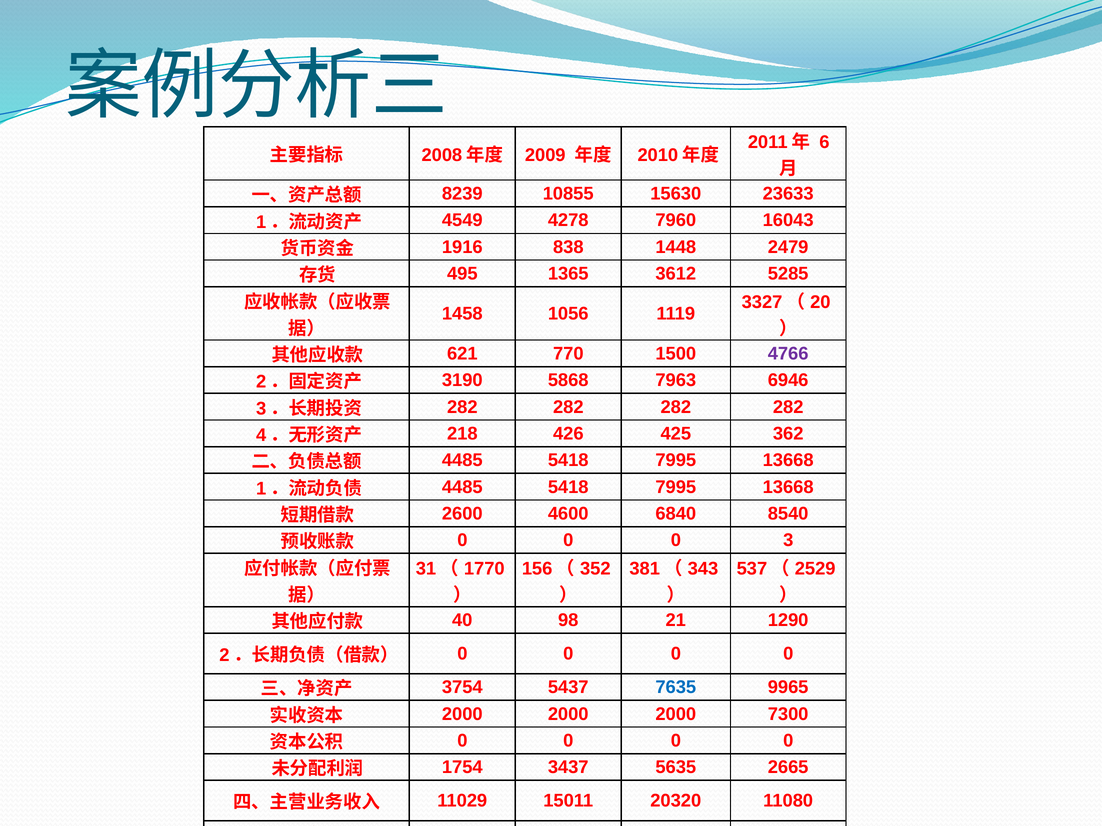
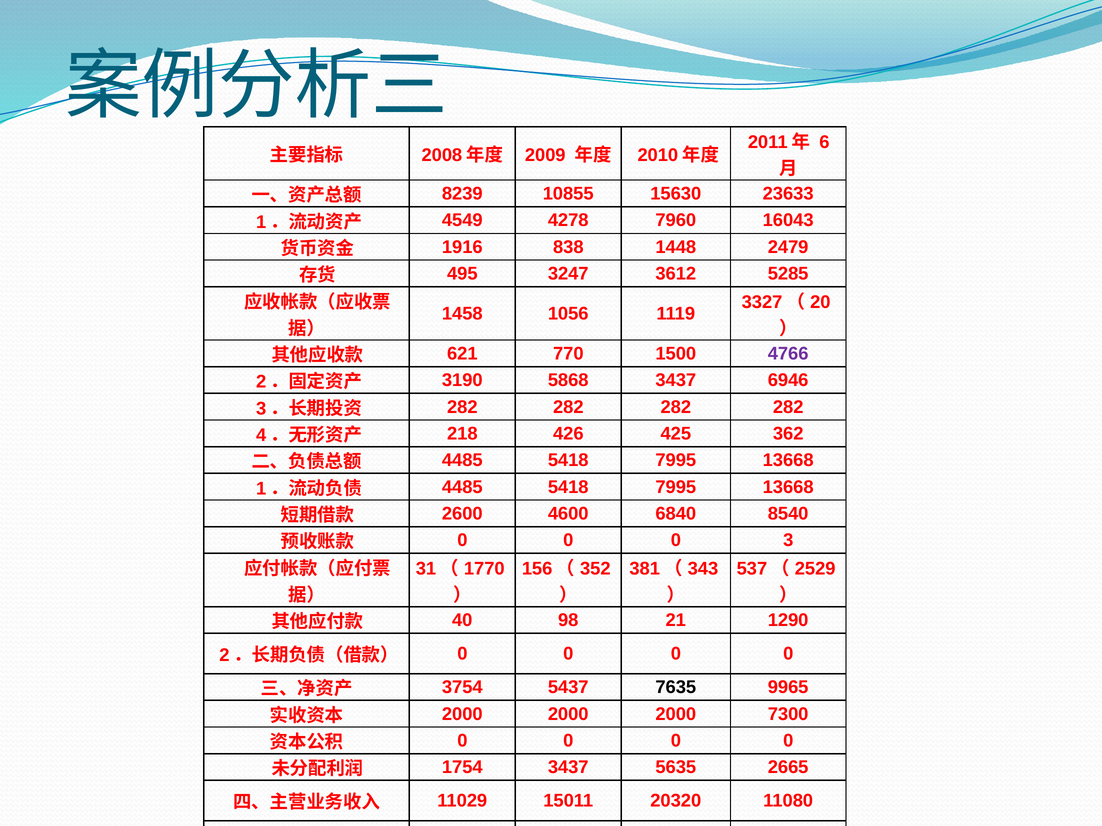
1365: 1365 -> 3247 (568, 274)
5868 7963: 7963 -> 3437 (676, 381)
7635 colour: blue -> black (676, 688)
